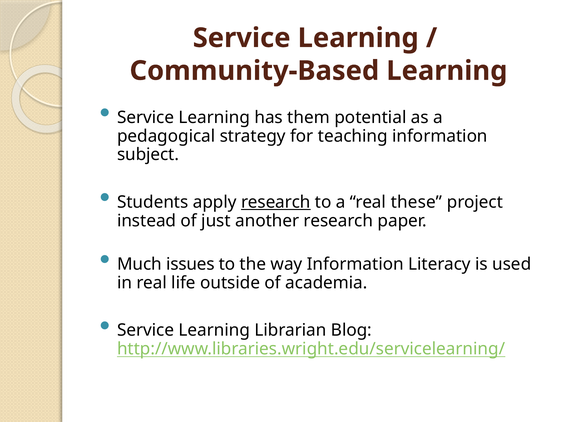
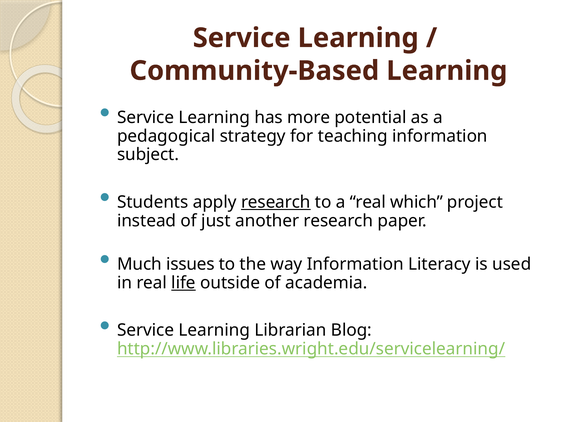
them: them -> more (309, 117)
these: these -> which (417, 202)
life underline: none -> present (183, 282)
